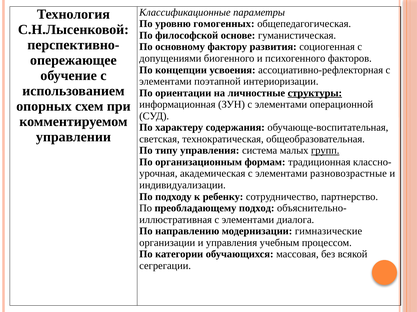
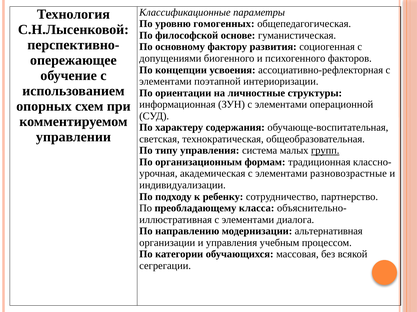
структуры underline: present -> none (315, 93)
подход: подход -> класса (257, 209)
гимназические: гимназические -> альтернативная (329, 232)
